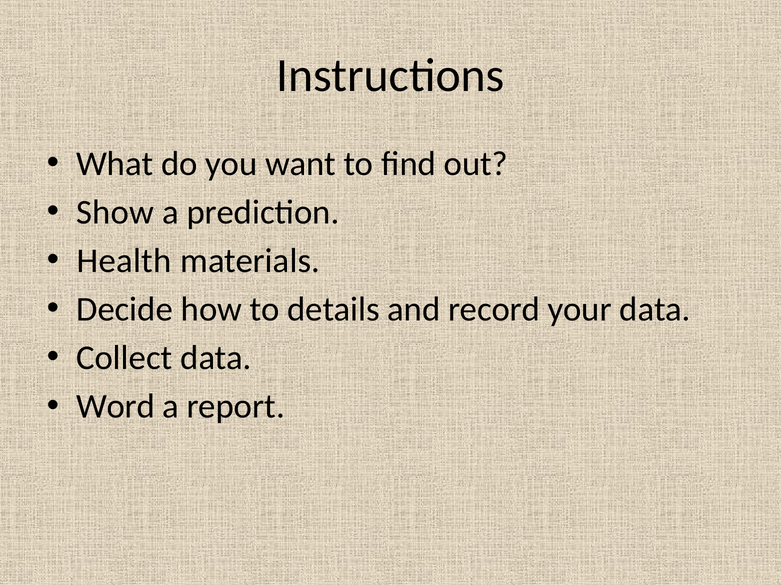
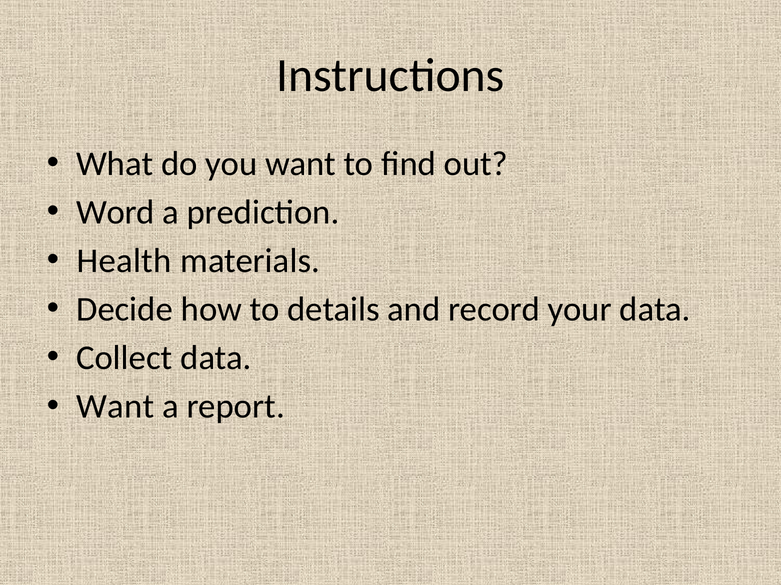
Show: Show -> Word (115, 212)
Word: Word -> Want (115, 407)
